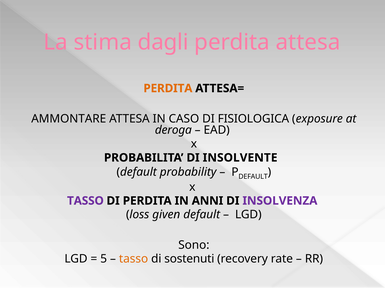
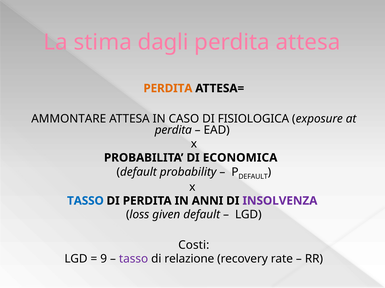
deroga: deroga -> perdita (173, 130)
INSOLVENTE: INSOLVENTE -> ECONOMICA (240, 158)
TASSO colour: purple -> blue (85, 201)
Sono: Sono -> Costi (194, 246)
5: 5 -> 9 (104, 260)
tasso colour: orange -> purple (134, 260)
sostenuti: sostenuti -> relazione (189, 260)
